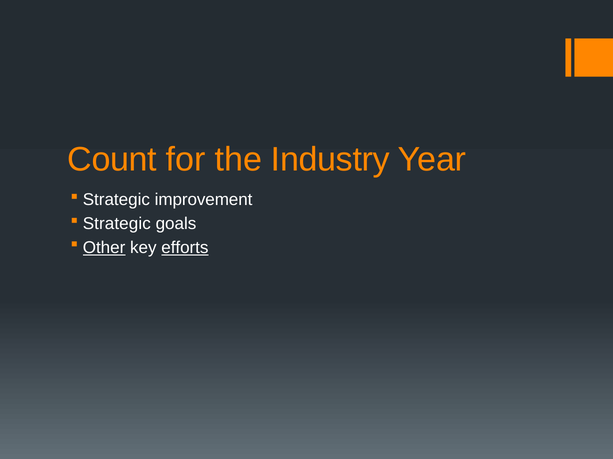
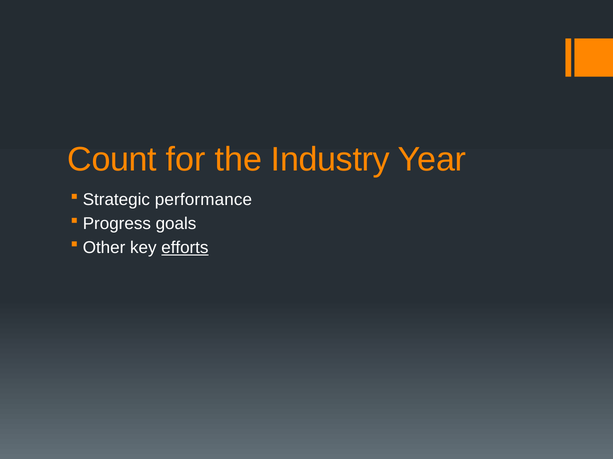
improvement: improvement -> performance (203, 200)
Strategic: Strategic -> Progress (117, 224)
Other underline: present -> none (104, 248)
